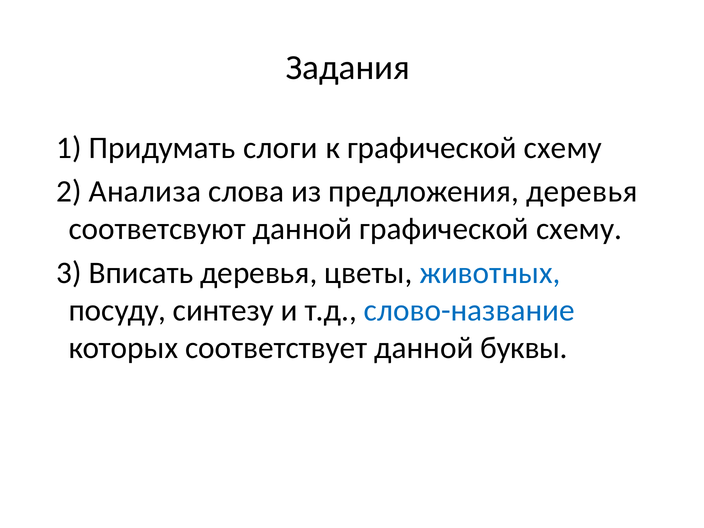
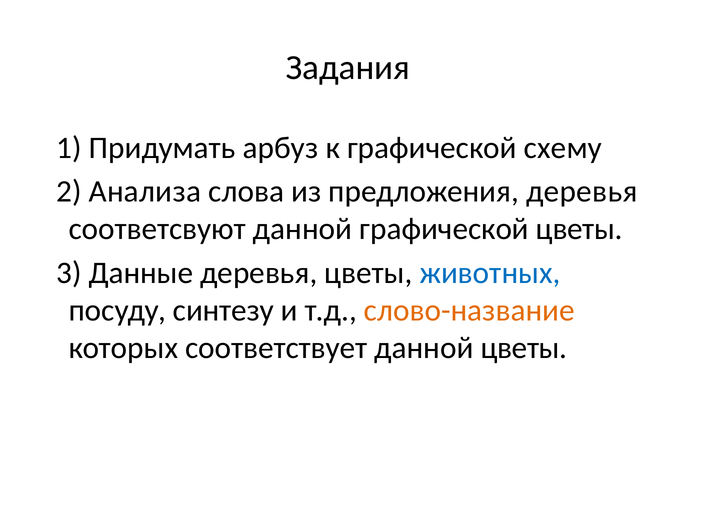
слоги: слоги -> арбуз (281, 148)
данной графической схему: схему -> цветы (579, 229)
Вписать: Вписать -> Данные (141, 273)
слово-название colour: blue -> orange (469, 310)
данной буквы: буквы -> цветы (524, 348)
